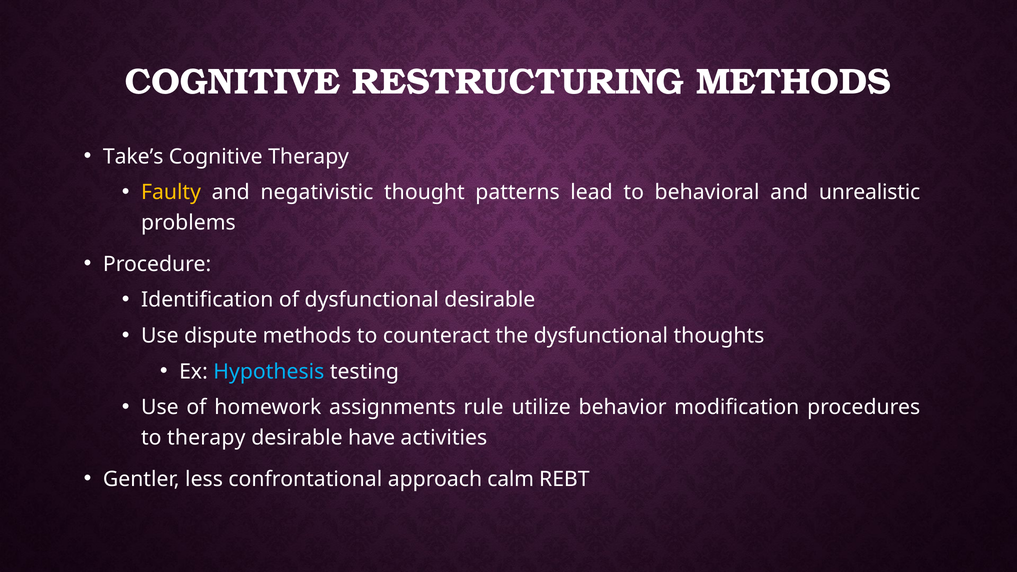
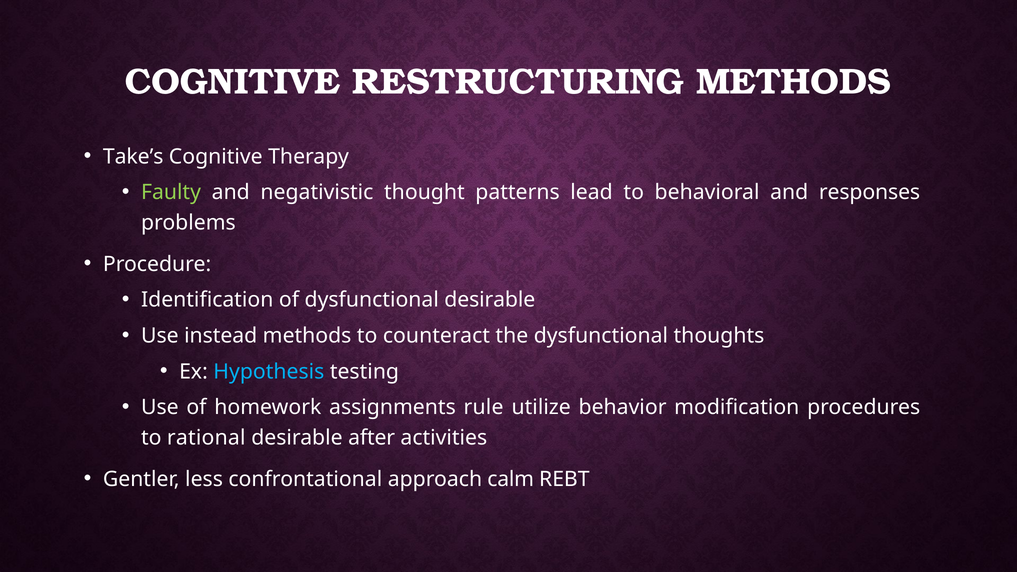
Faulty colour: yellow -> light green (171, 192)
unrealistic: unrealistic -> responses (870, 192)
dispute: dispute -> instead (221, 336)
to therapy: therapy -> rational (206, 438)
have: have -> after (372, 438)
